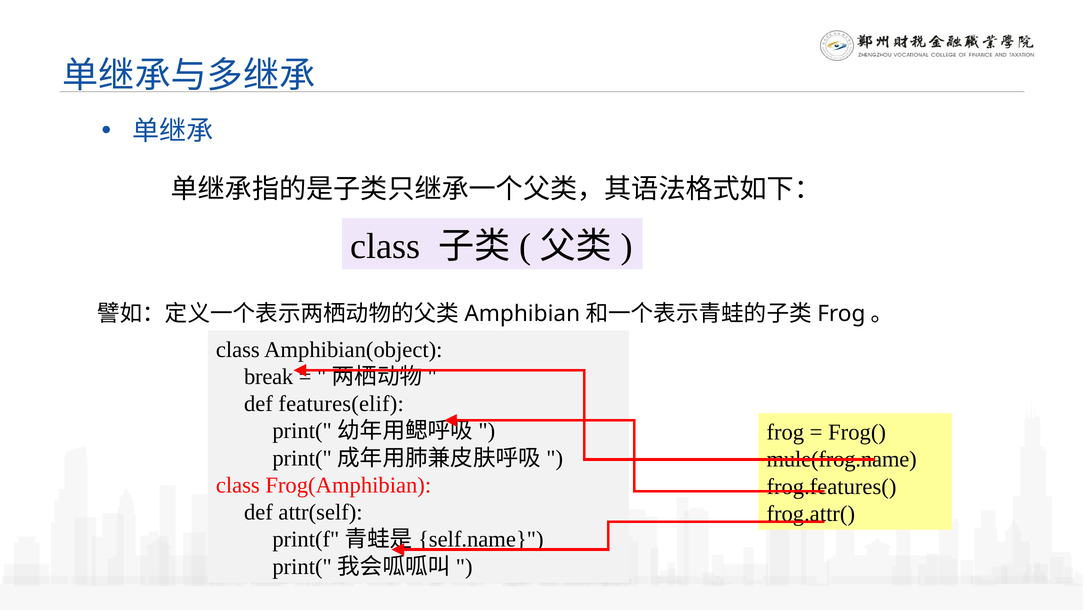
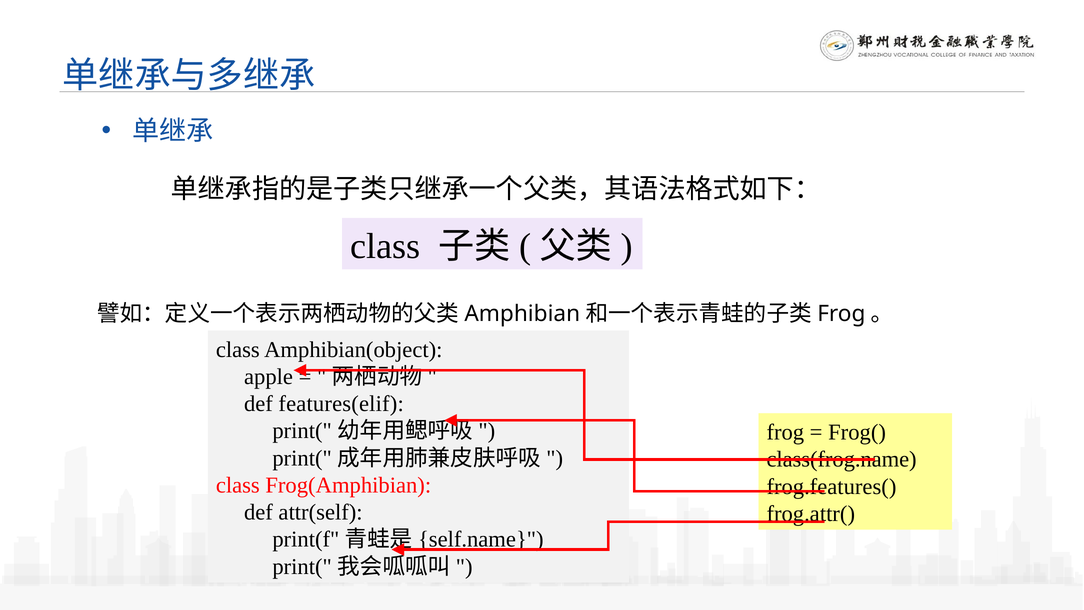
break: break -> apple (269, 377)
mule(frog.name: mule(frog.name -> class(frog.name (842, 459)
